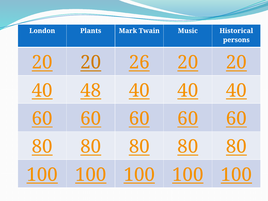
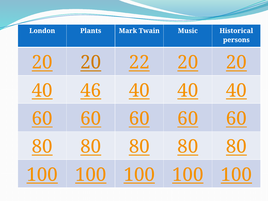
26: 26 -> 22 (139, 62)
48: 48 -> 46 (91, 90)
